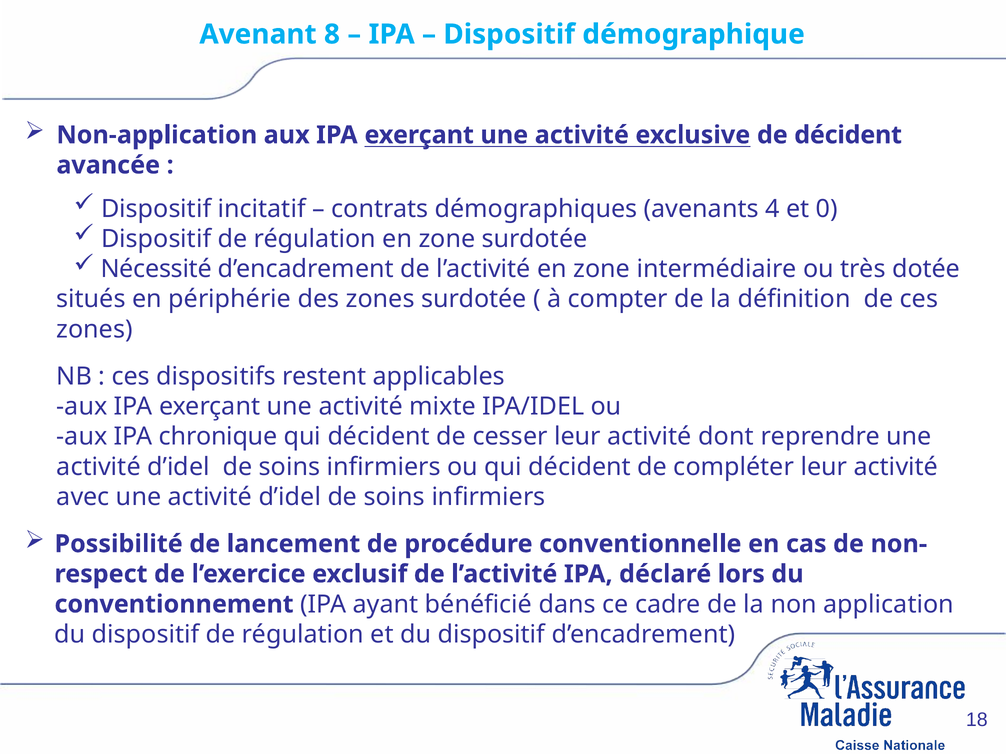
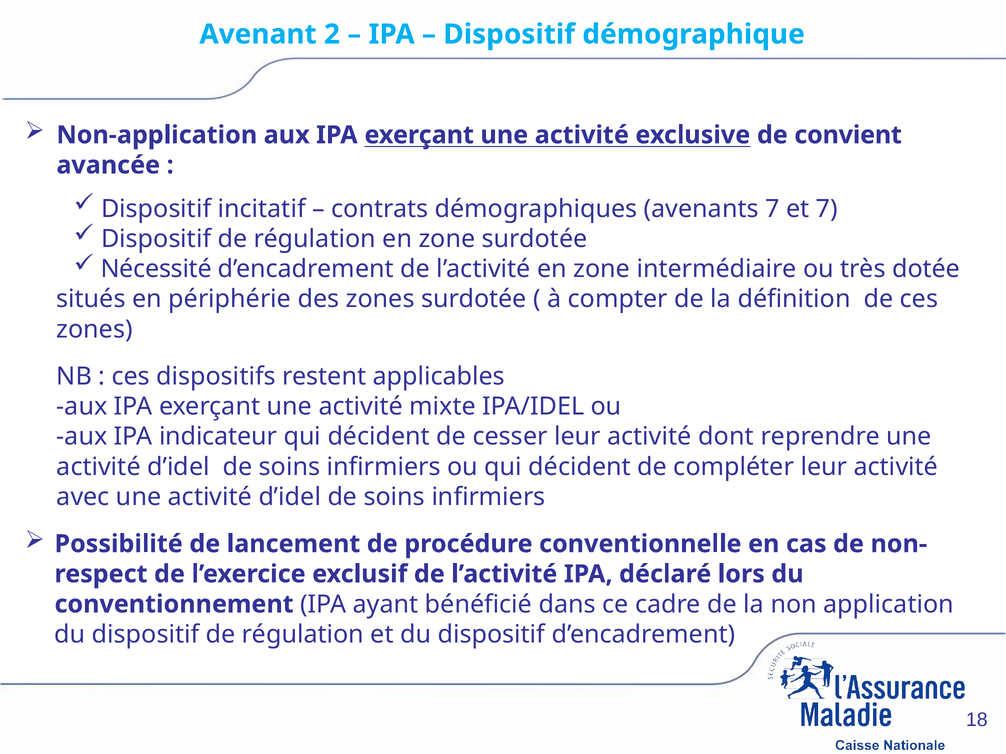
8: 8 -> 2 (332, 34)
de décident: décident -> convient (848, 135)
avenants 4: 4 -> 7 (772, 209)
et 0: 0 -> 7 (827, 209)
chronique: chronique -> indicateur (218, 437)
